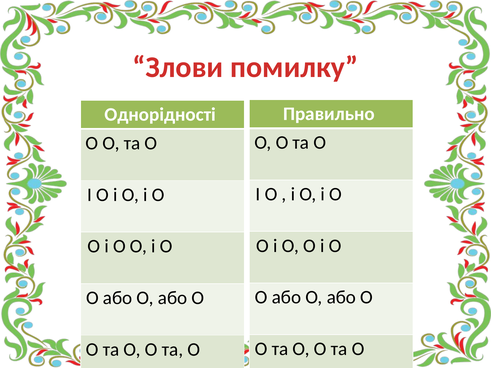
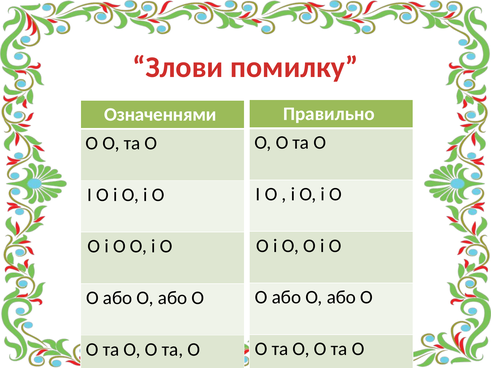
Однорідності: Однорідності -> Означеннями (160, 115)
